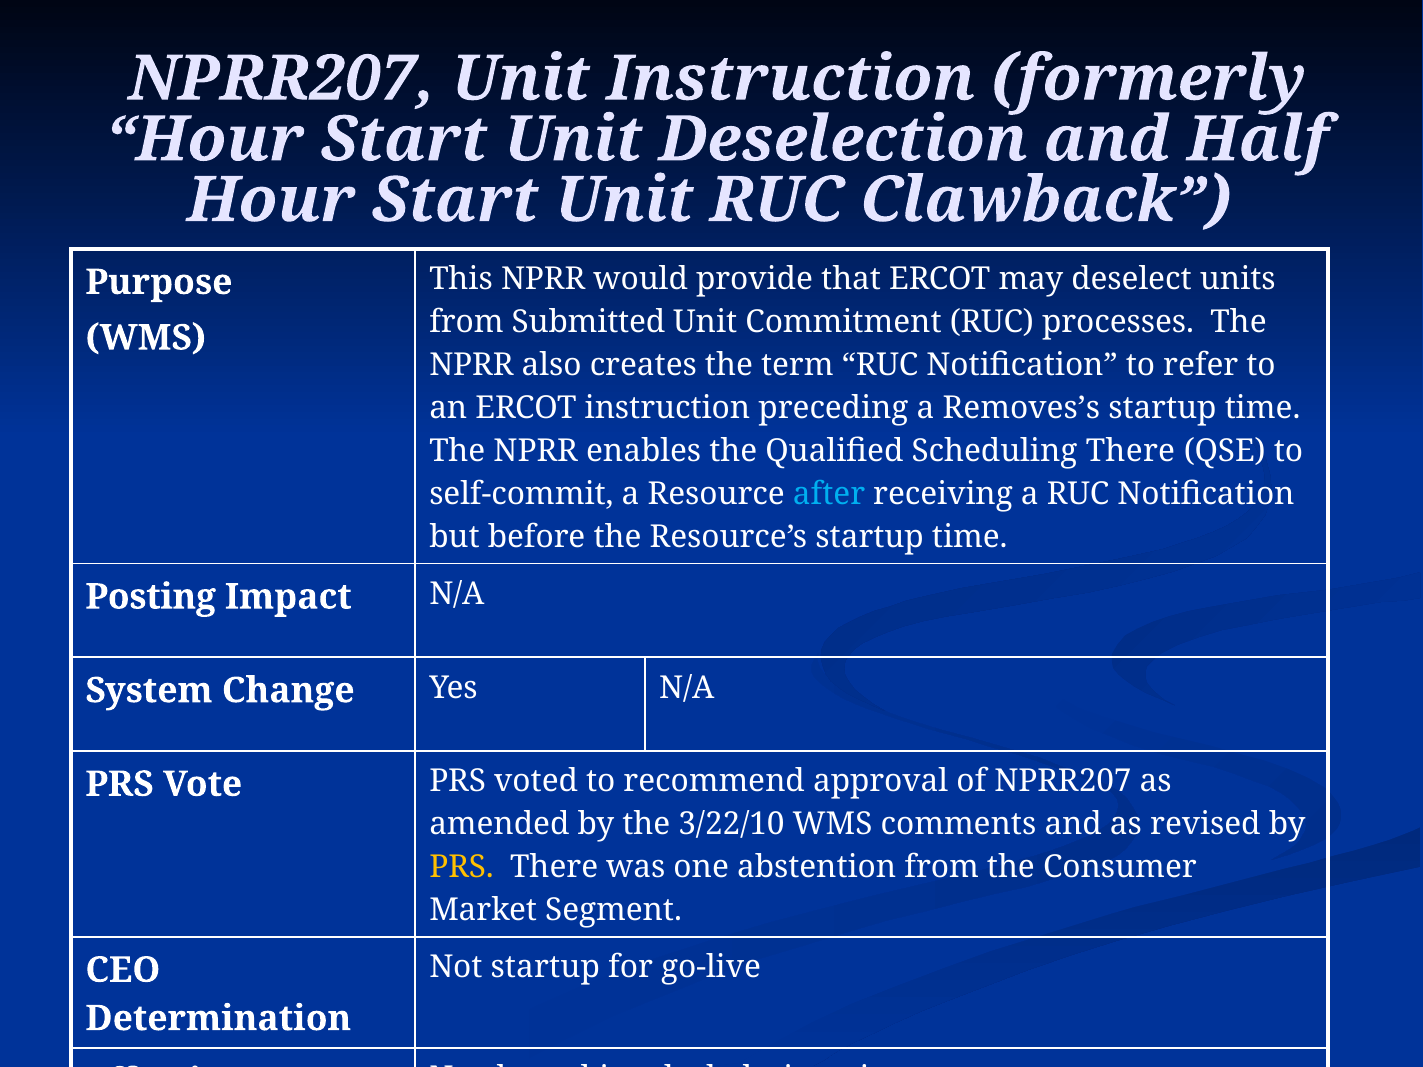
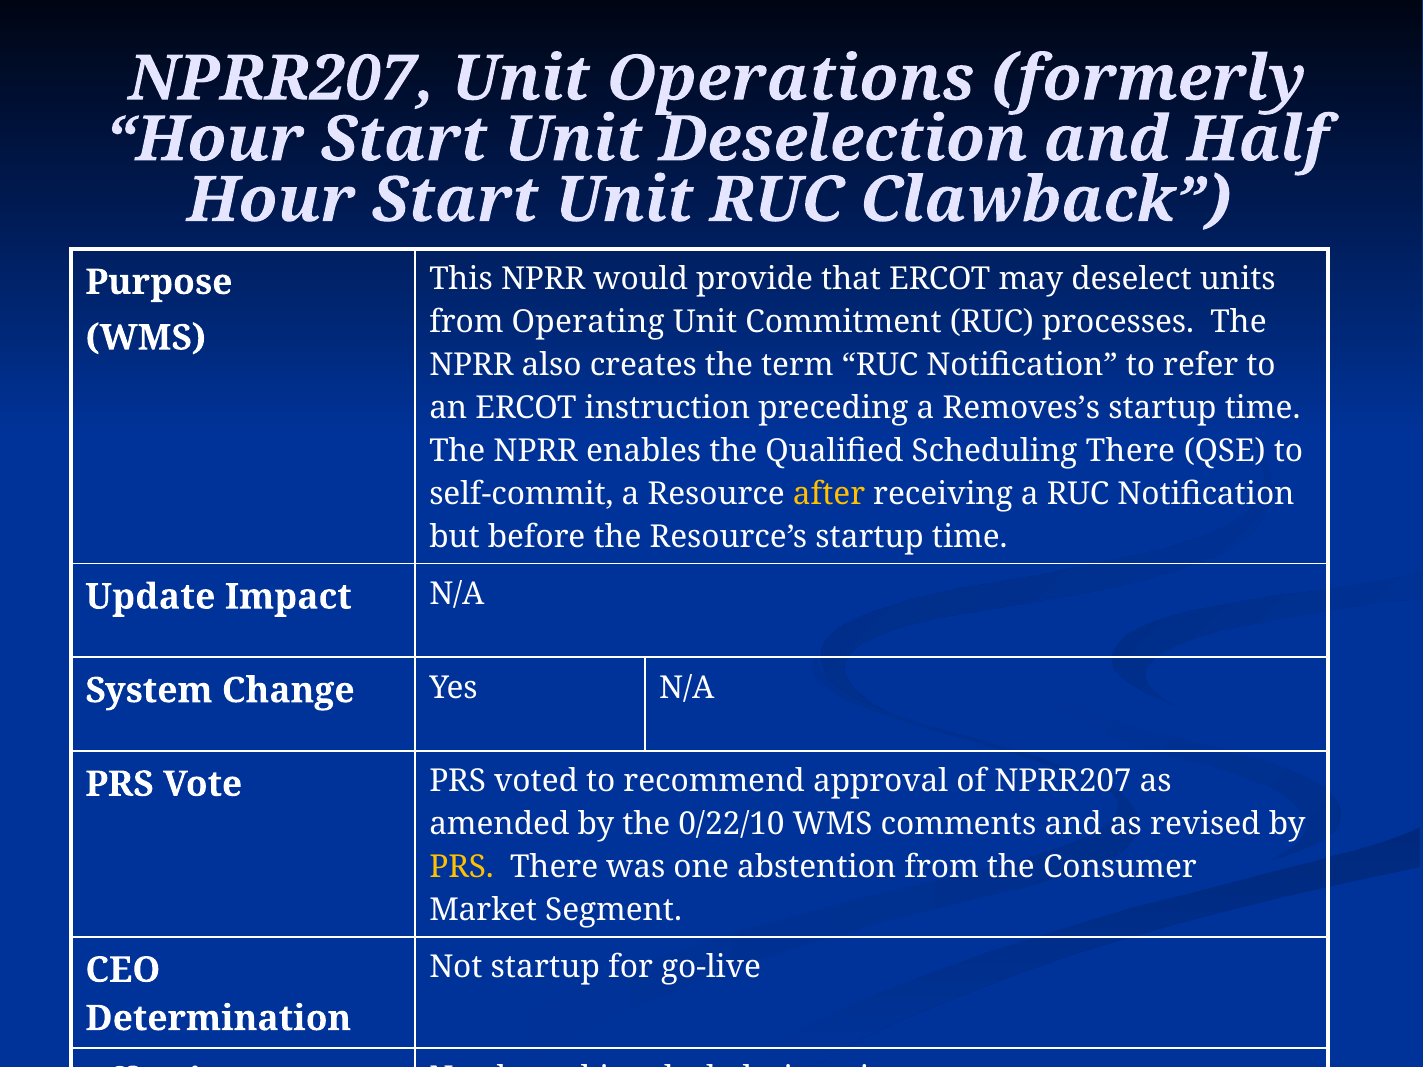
Unit Instruction: Instruction -> Operations (790, 79)
Submitted: Submitted -> Operating (588, 322)
after colour: light blue -> yellow (829, 494)
Posting: Posting -> Update (150, 597)
3/22/10: 3/22/10 -> 0/22/10 (732, 824)
